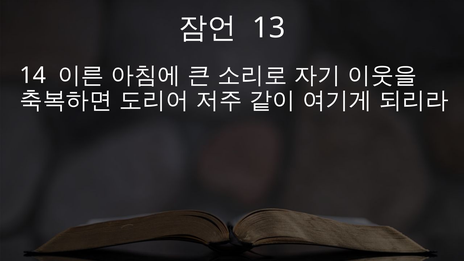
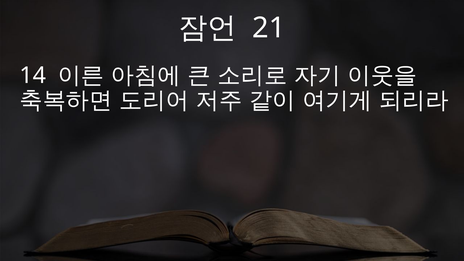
13: 13 -> 21 (269, 28)
